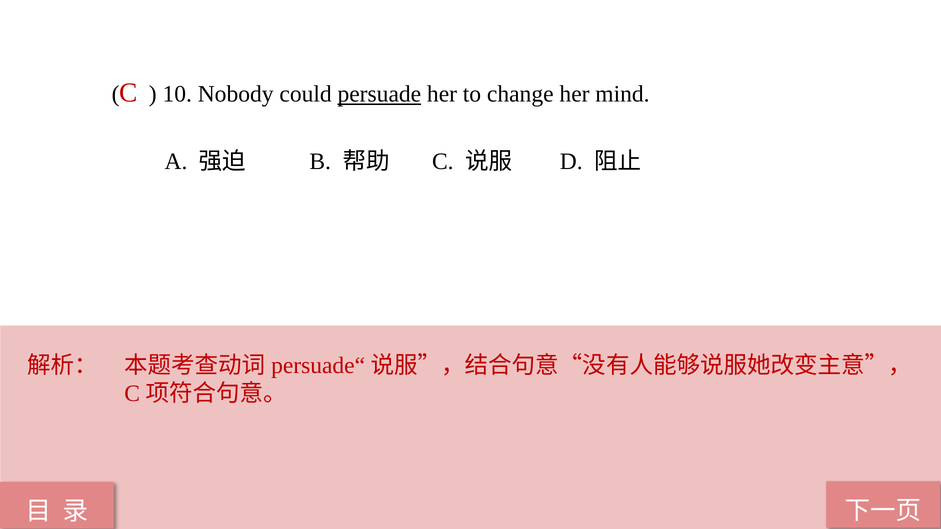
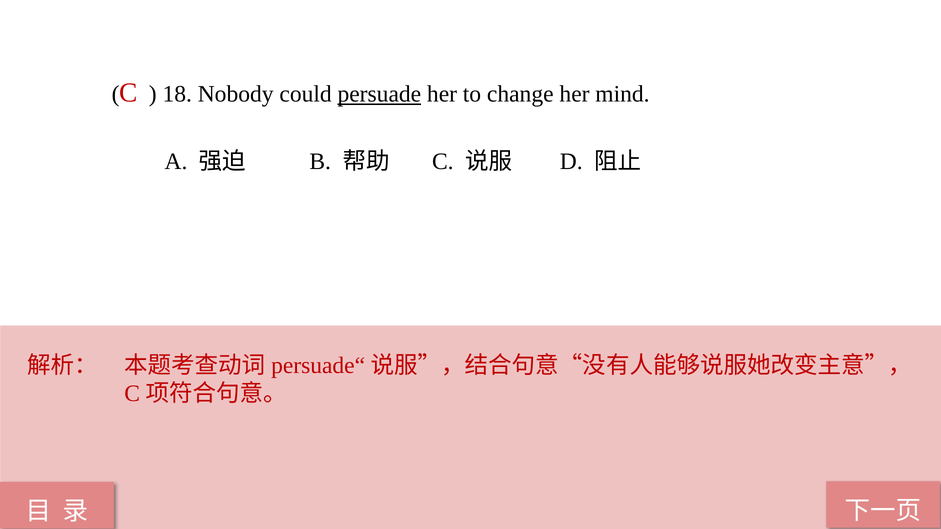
10: 10 -> 18 (177, 94)
